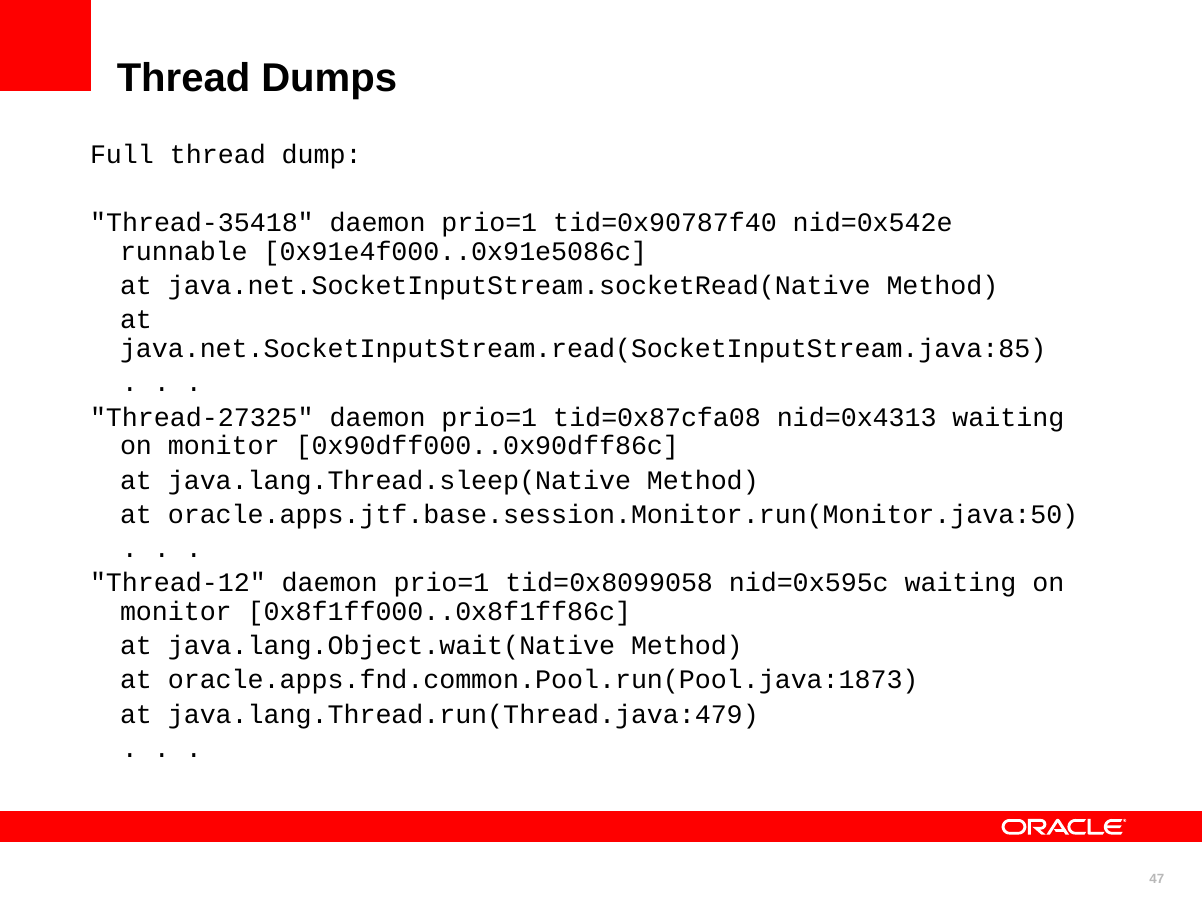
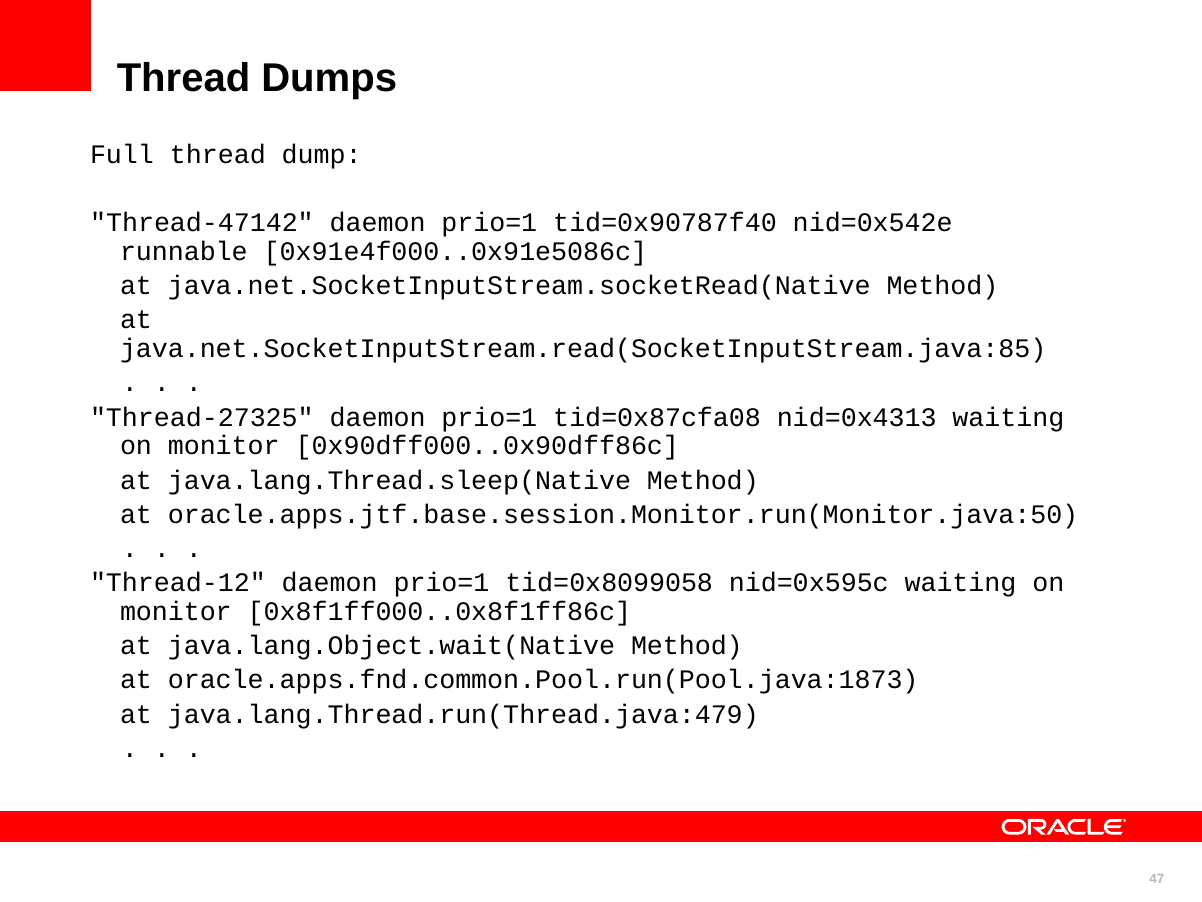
Thread-35418: Thread-35418 -> Thread-47142 (202, 223)
